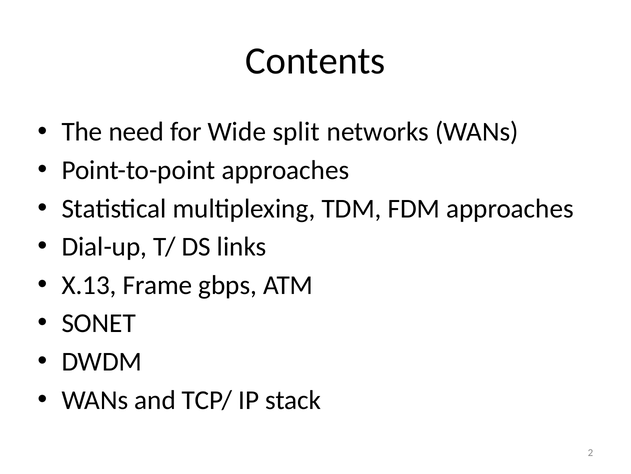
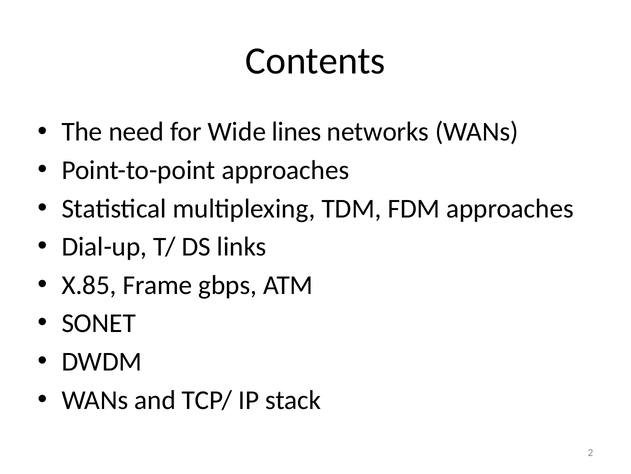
split: split -> lines (297, 132)
X.13: X.13 -> X.85 (89, 285)
